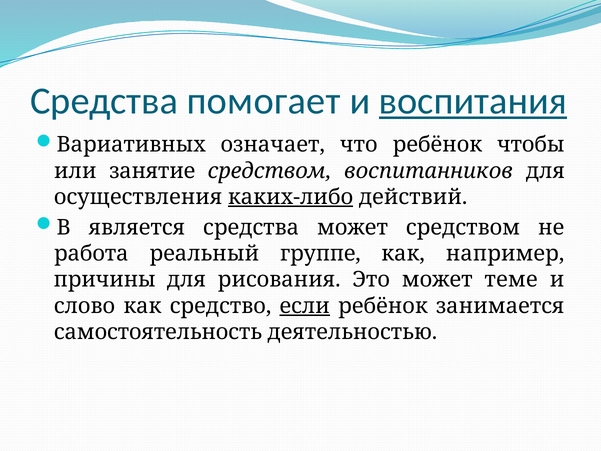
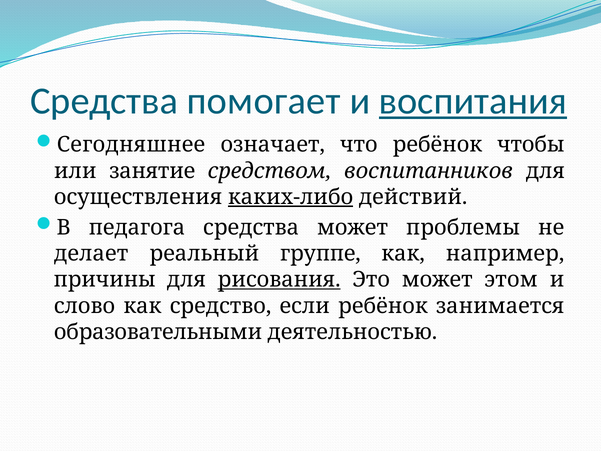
Вариативных: Вариативных -> Сегодняшнее (131, 145)
является: является -> педагога (137, 227)
может средством: средством -> проблемы (463, 227)
работа: работа -> делает (91, 253)
рисования underline: none -> present (279, 280)
теме: теме -> этом (511, 280)
если underline: present -> none (305, 306)
самостоятельность: самостоятельность -> образовательными (158, 332)
